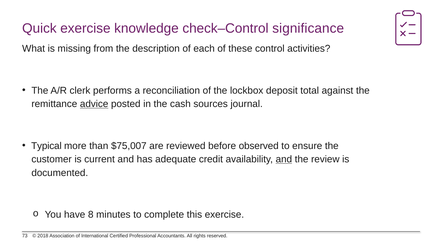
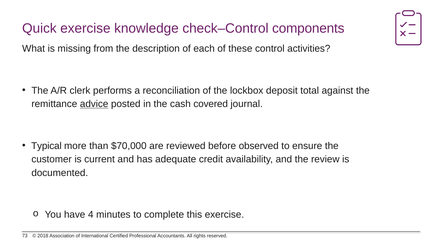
significance: significance -> components (308, 28)
sources: sources -> covered (211, 104)
$75,007: $75,007 -> $70,000 (129, 146)
and underline: present -> none (284, 159)
8: 8 -> 4 (91, 214)
